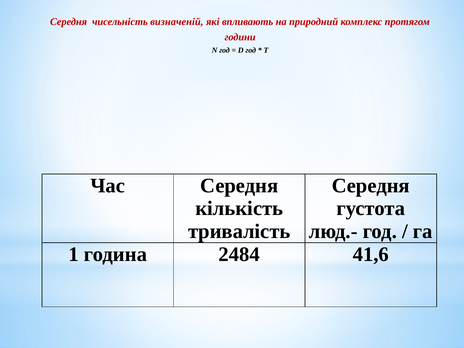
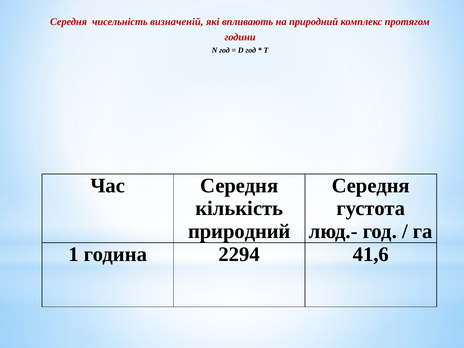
тривалість: тривалість -> природний (239, 231)
2484: 2484 -> 2294 (239, 254)
